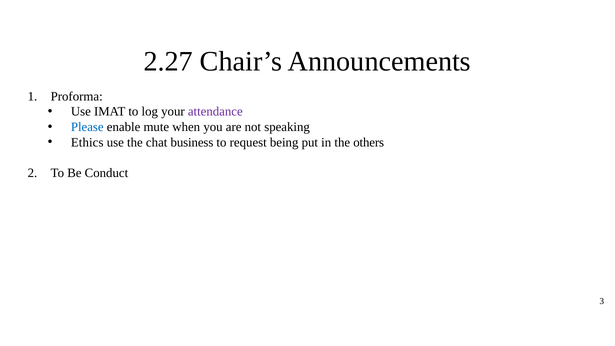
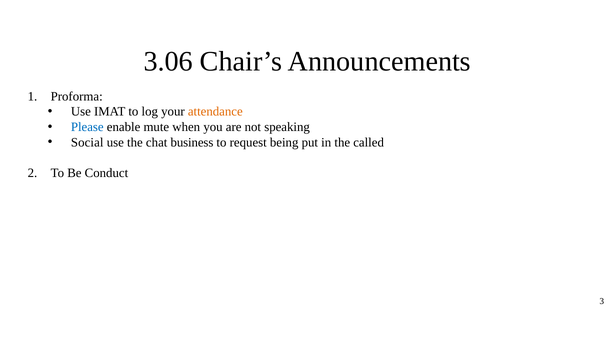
2.27: 2.27 -> 3.06 (168, 62)
attendance colour: purple -> orange (215, 112)
Ethics: Ethics -> Social (87, 142)
others: others -> called (369, 142)
